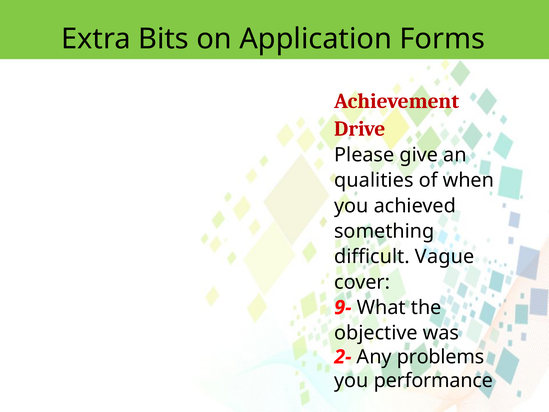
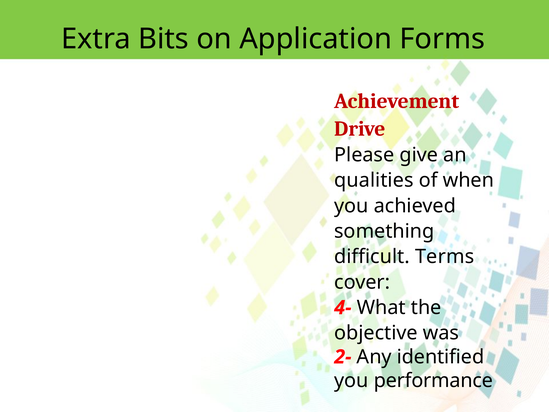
Vague: Vague -> Terms (445, 257)
9-: 9- -> 4- (343, 307)
problems: problems -> identified (441, 357)
